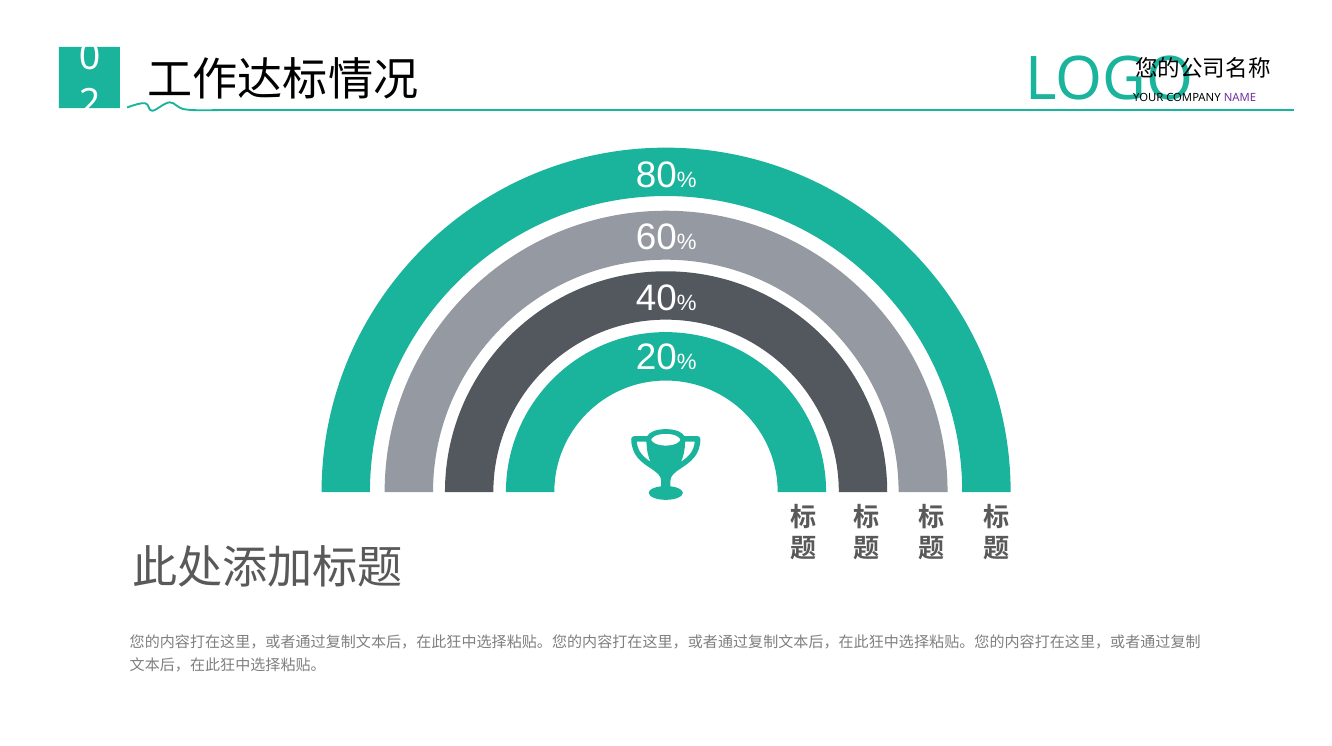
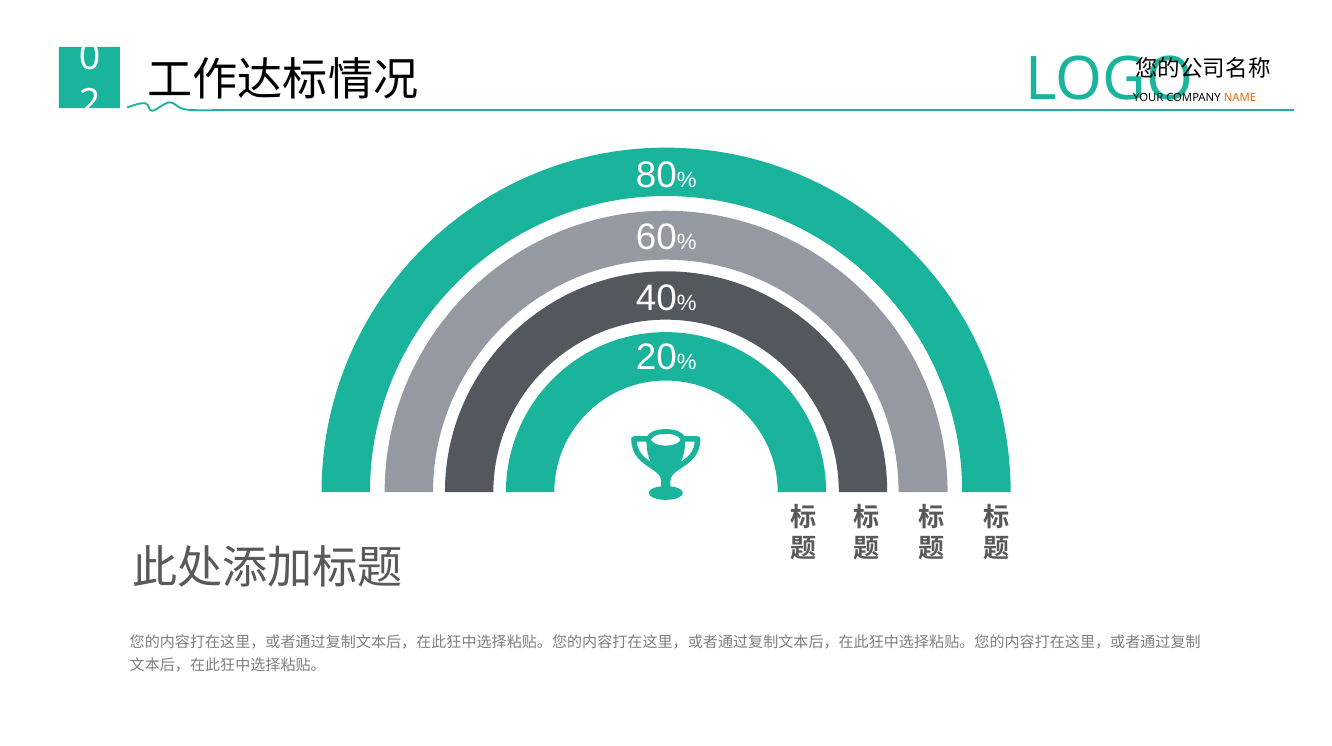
NAME colour: purple -> orange (1240, 98)
